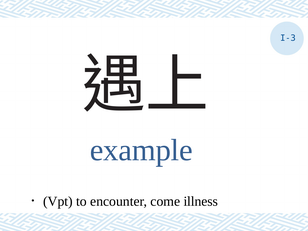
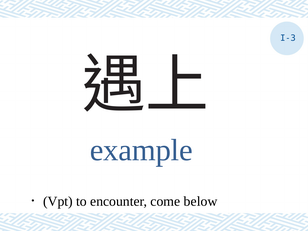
illness: illness -> below (201, 201)
